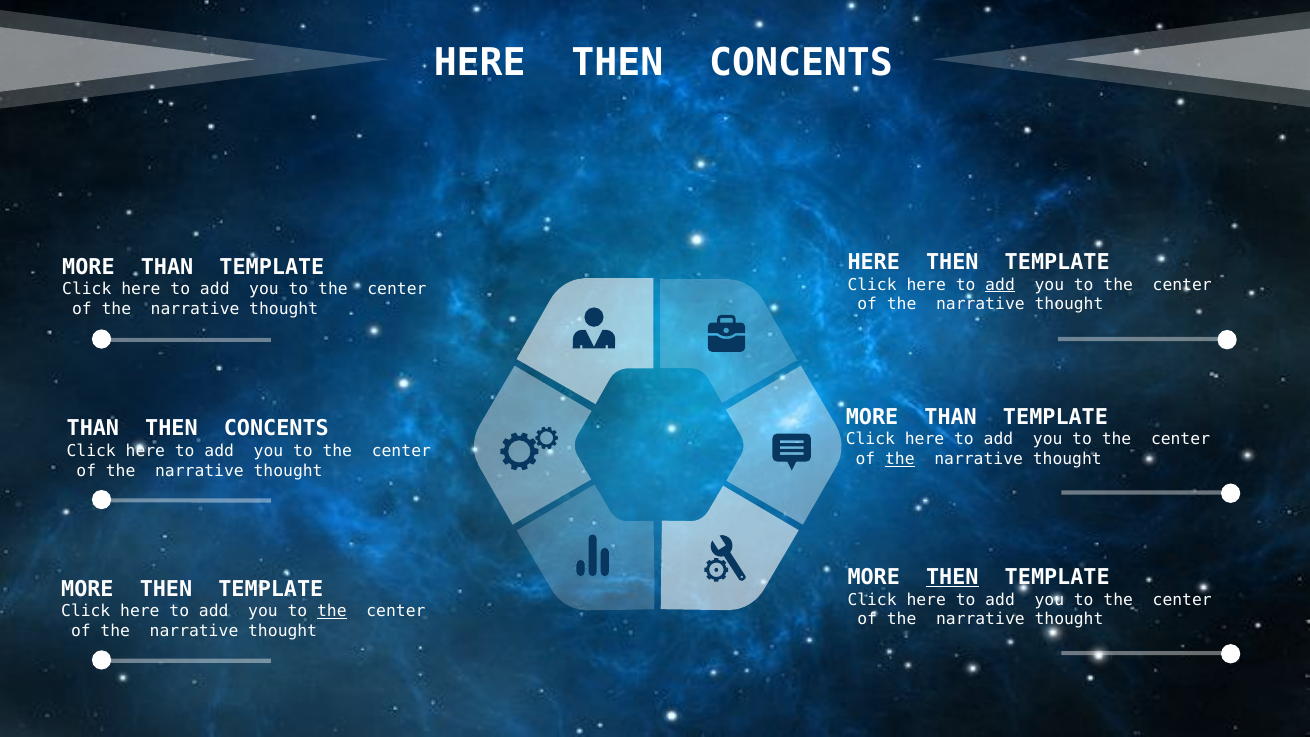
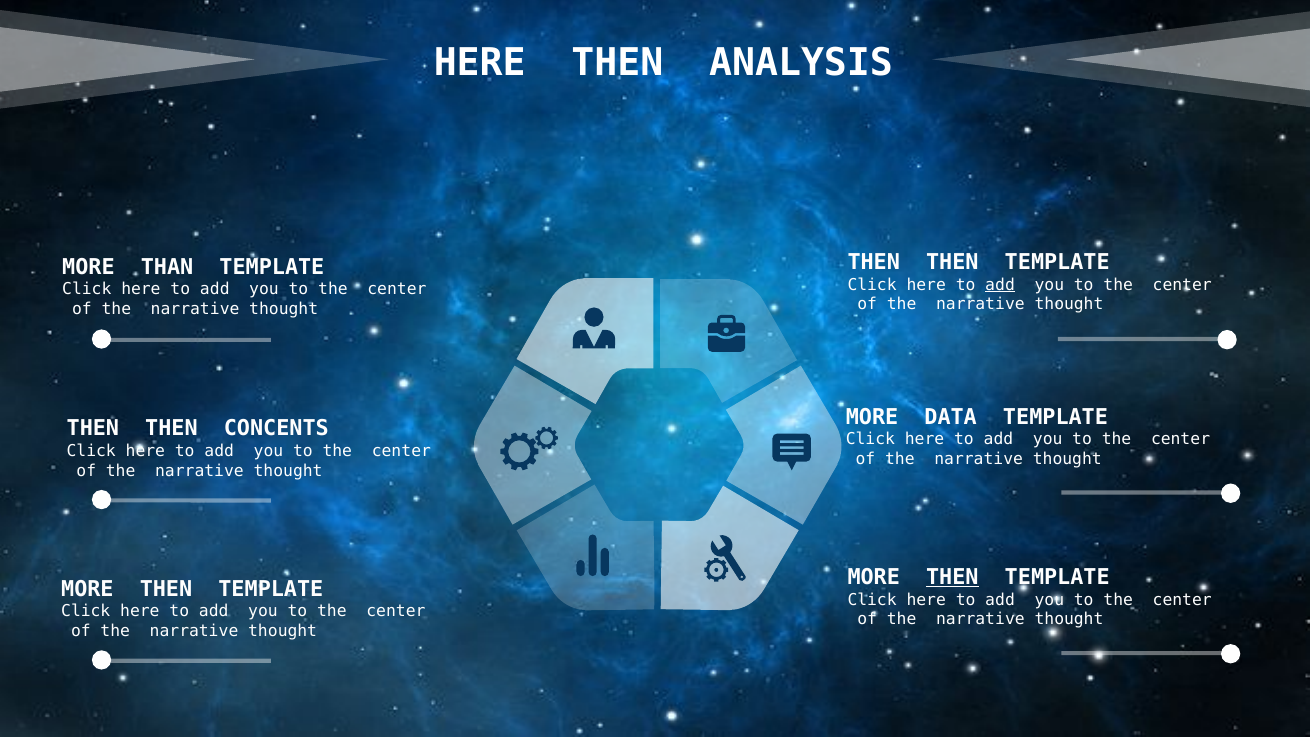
CONCENTS: CONCENTS -> ANALYSIS (801, 63)
HERE: HERE -> THEN (874, 262)
THAN: THAN -> DATA (951, 417)
THAN: THAN -> THEN (93, 429)
the underline: present -> none (900, 459)
the underline: present -> none (332, 611)
